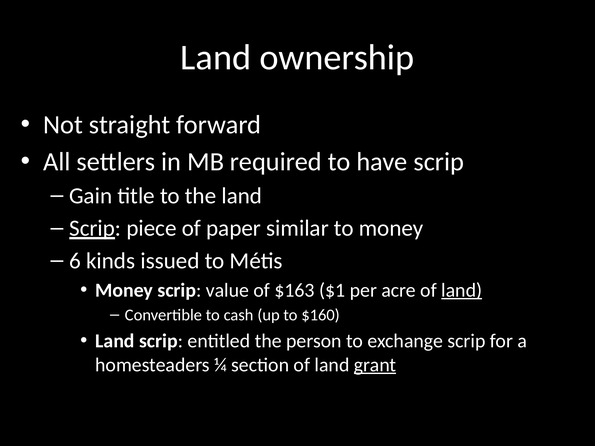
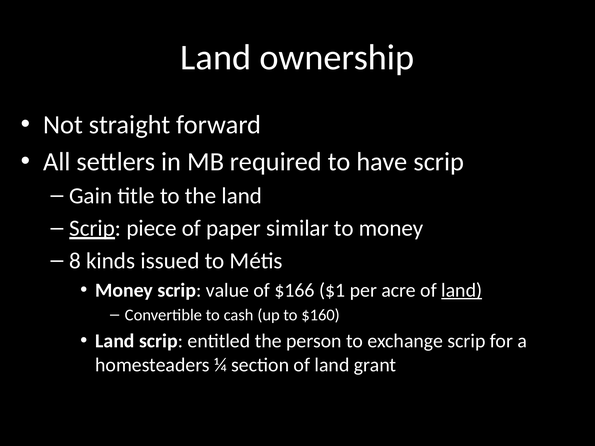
6: 6 -> 8 (75, 261)
$163: $163 -> $166 (295, 290)
grant underline: present -> none (375, 365)
